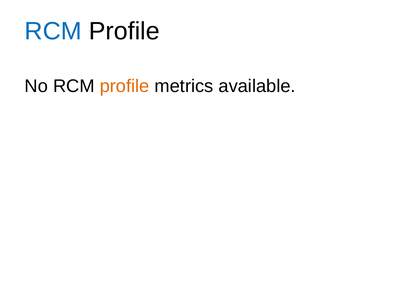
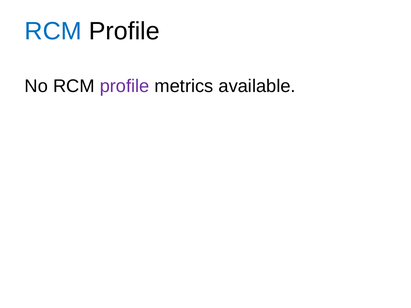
profile colour: orange -> purple (125, 86)
